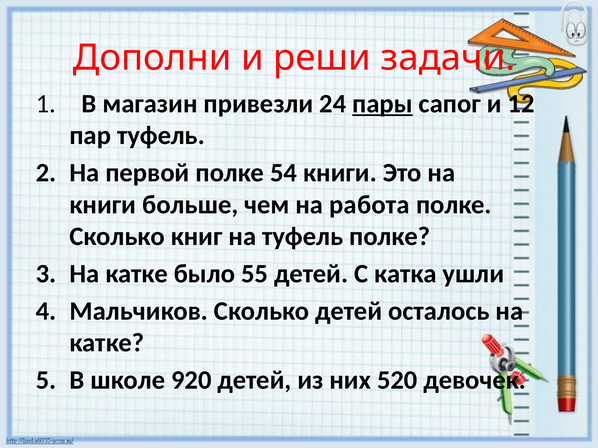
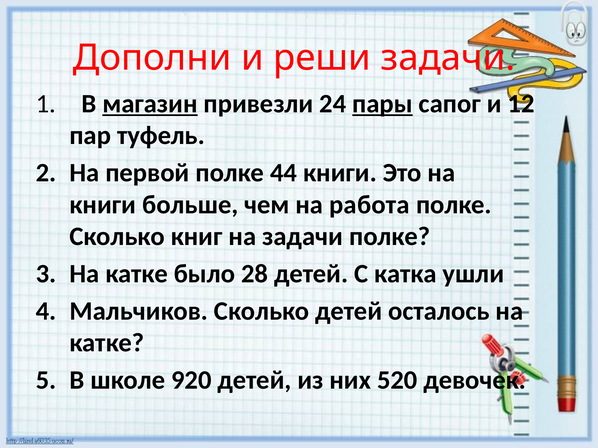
магазин underline: none -> present (150, 104)
54: 54 -> 44 (284, 173)
на туфель: туфель -> задачи (303, 237)
55: 55 -> 28 (255, 274)
